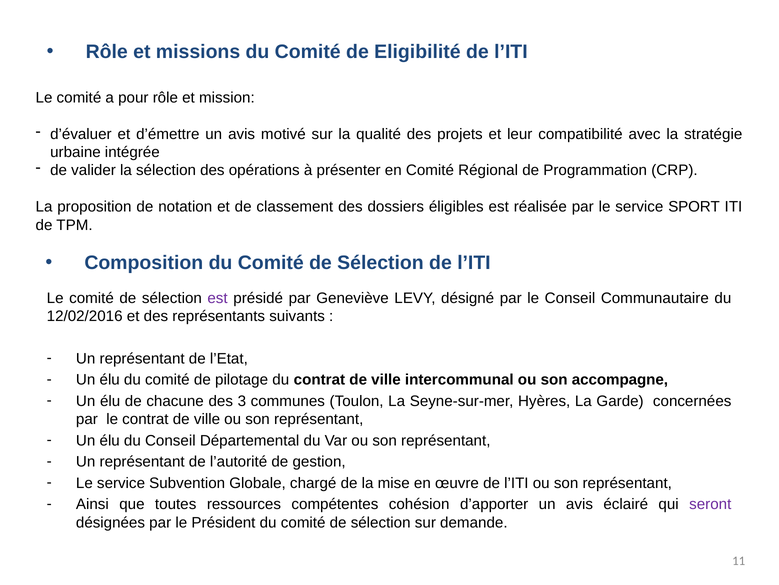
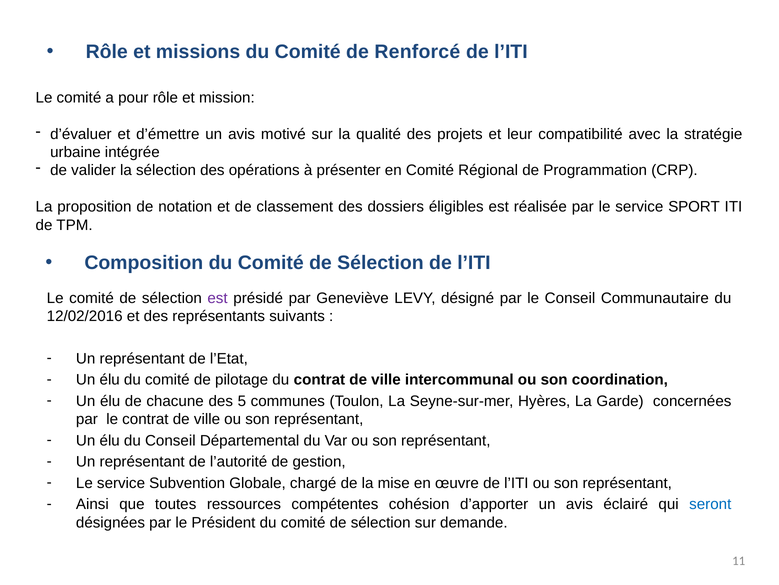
Eligibilité: Eligibilité -> Renforcé (417, 52)
accompagne: accompagne -> coordination (620, 380)
3: 3 -> 5 (242, 401)
seront colour: purple -> blue (710, 504)
